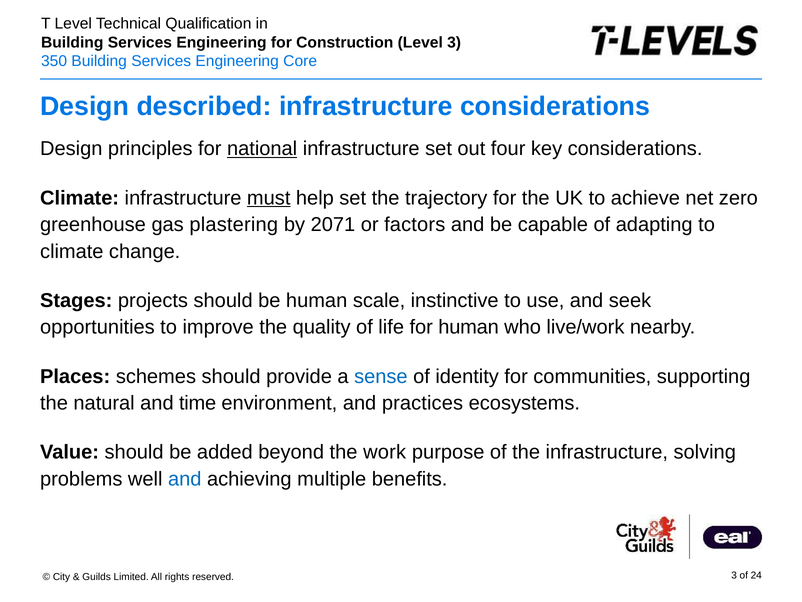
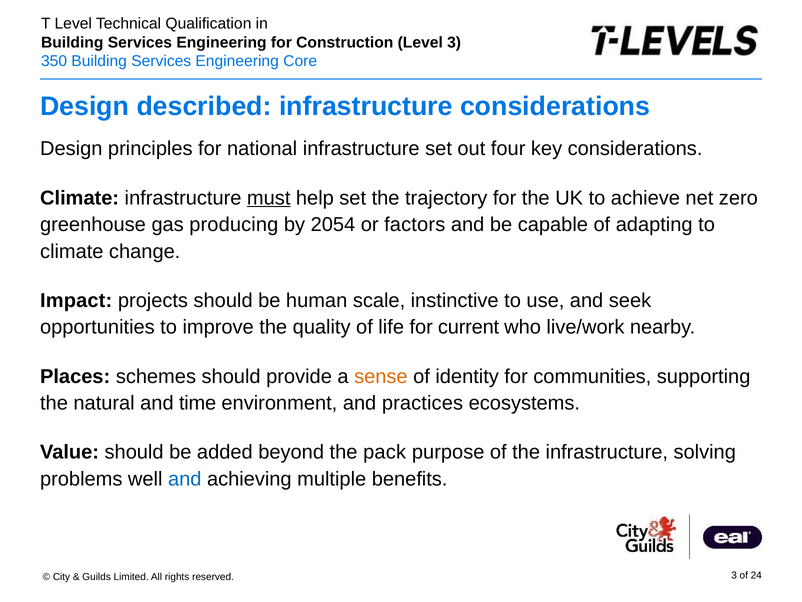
national underline: present -> none (262, 149)
plastering: plastering -> producing (234, 225)
2071: 2071 -> 2054 (333, 225)
Stages: Stages -> Impact (76, 300)
for human: human -> current (469, 327)
sense colour: blue -> orange (381, 376)
work: work -> pack (385, 452)
